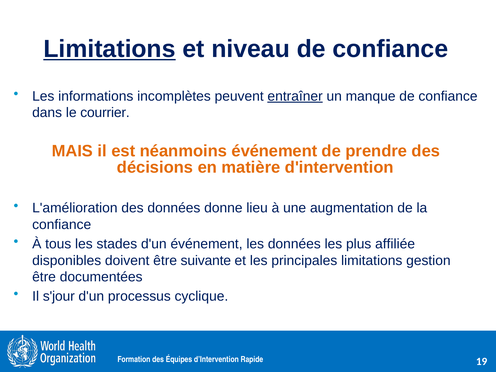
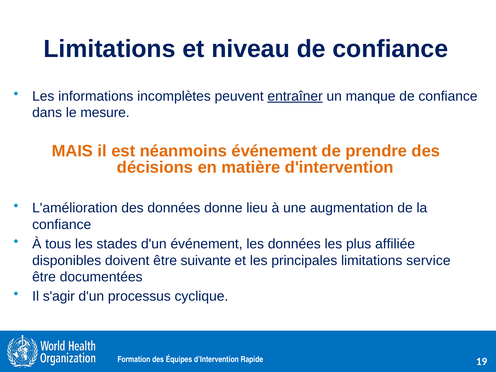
Limitations underline: present -> none (110, 49)
courrier: courrier -> mesure (105, 113)
gestion: gestion -> service (428, 260)
s'jour: s'jour -> s'agir (59, 296)
